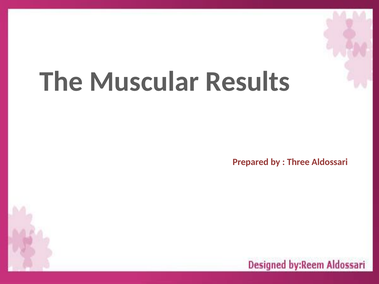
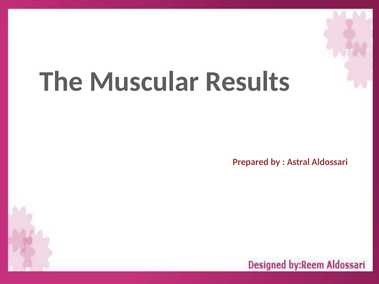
Three: Three -> Astral (298, 162)
